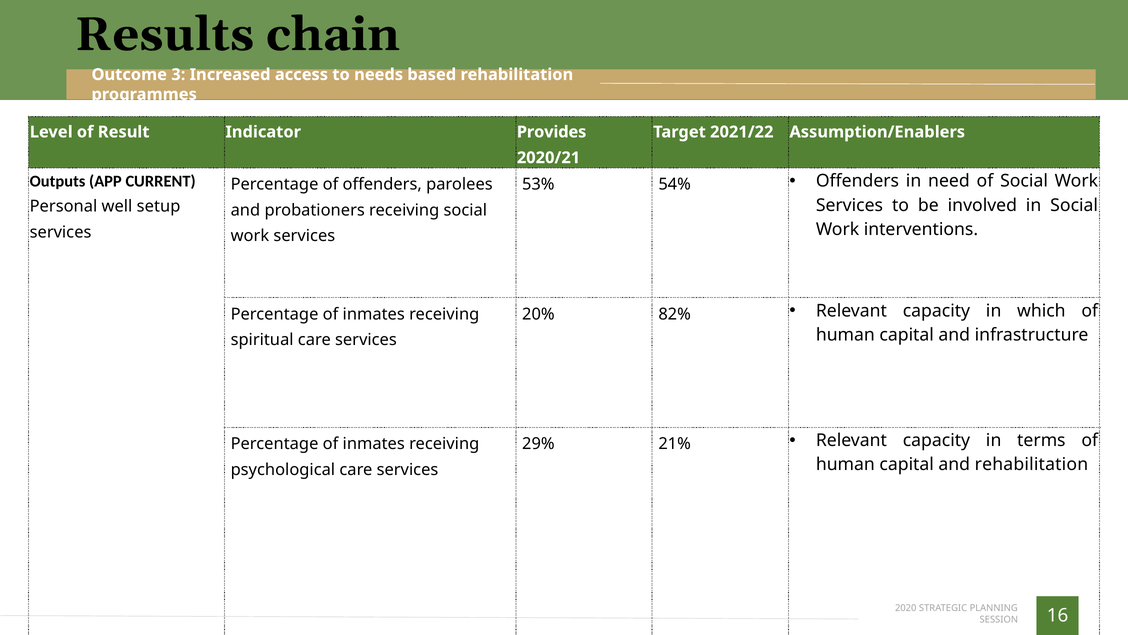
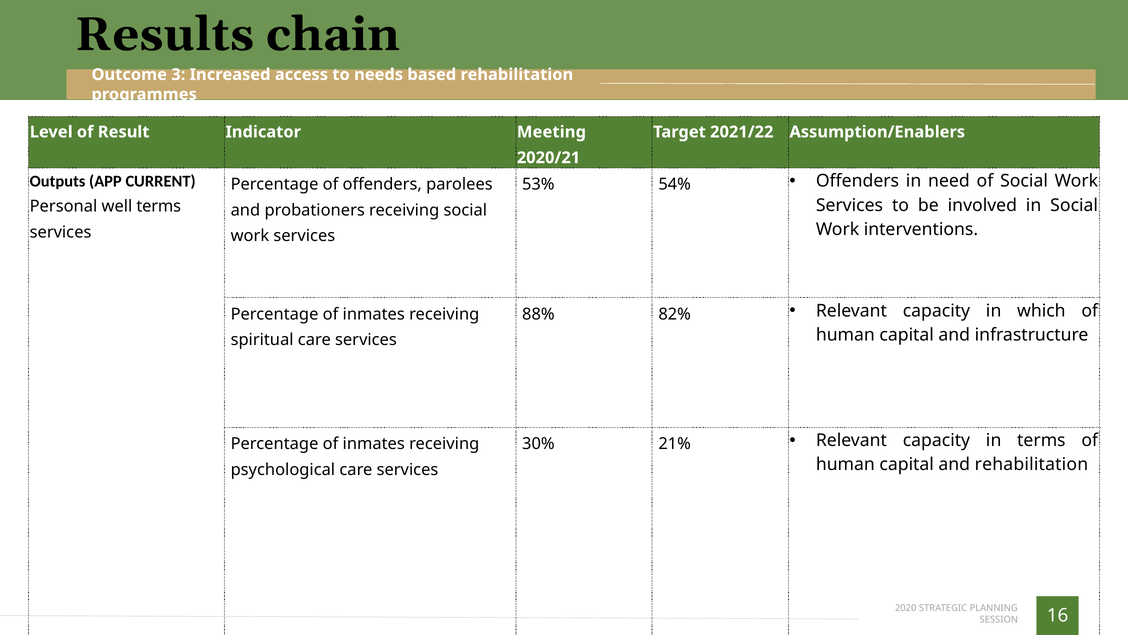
Provides: Provides -> Meeting (551, 132)
well setup: setup -> terms (159, 206)
20%: 20% -> 88% (538, 314)
29%: 29% -> 30% (538, 444)
